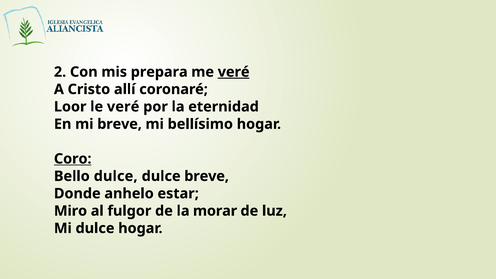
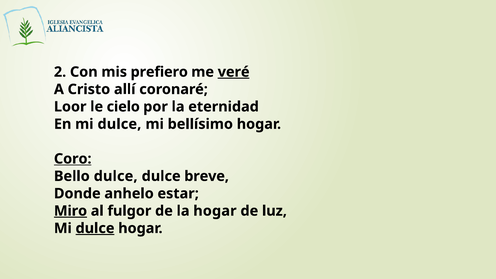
prepara: prepara -> prefiero (159, 72)
le veré: veré -> cielo (123, 107)
En mi breve: breve -> dulce (119, 124)
Miro underline: none -> present (71, 211)
la morar: morar -> hogar (215, 211)
dulce underline: none -> present (95, 228)
